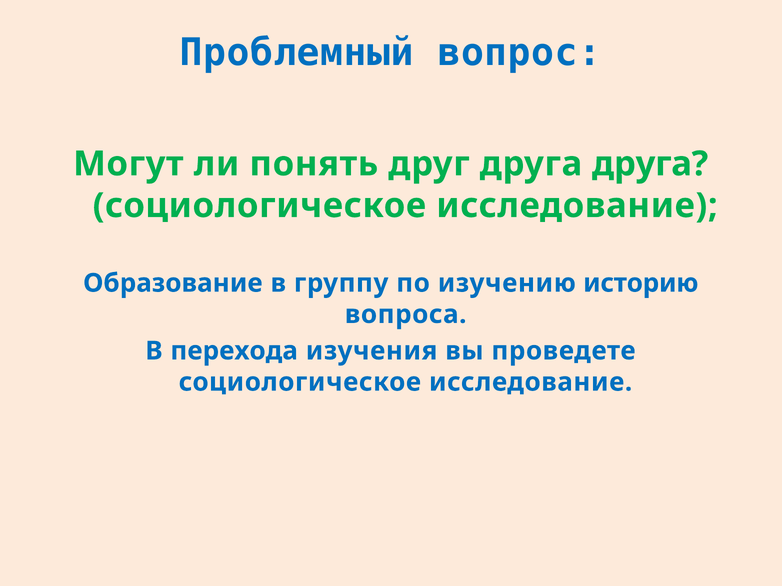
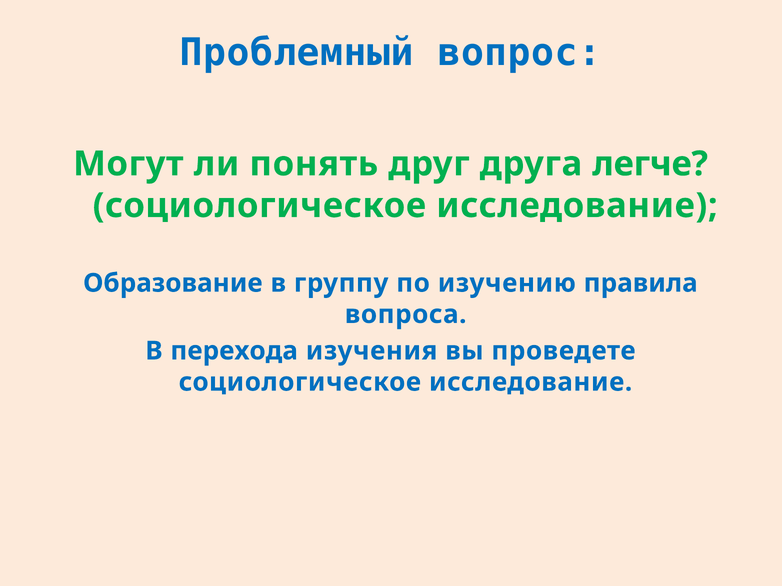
друга друга: друга -> легче (650, 164)
историю: историю -> правила (641, 283)
